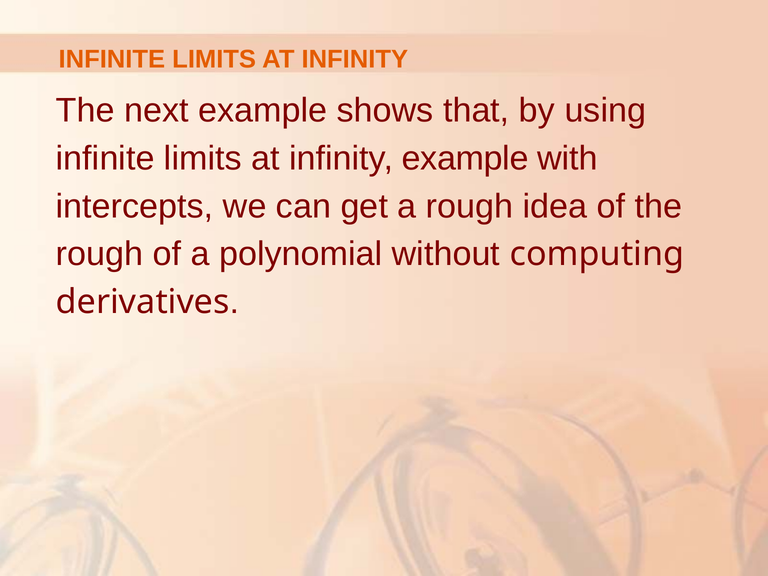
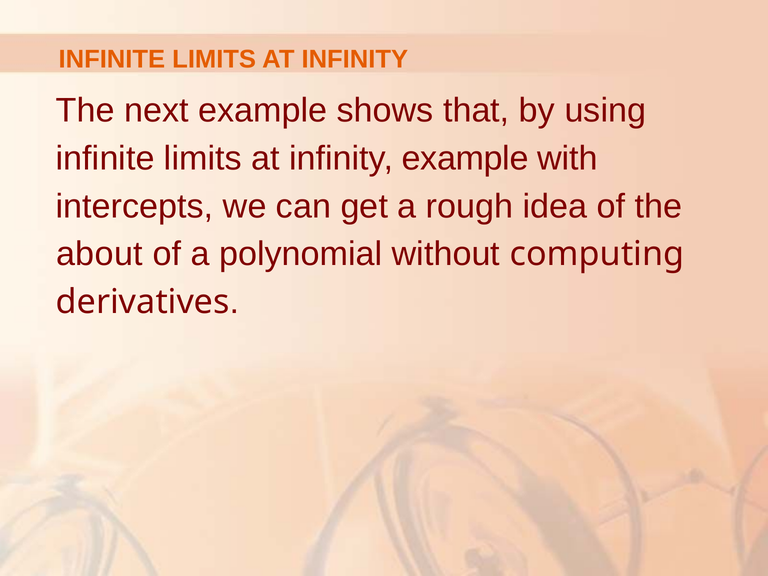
rough: rough -> about (99, 254)
